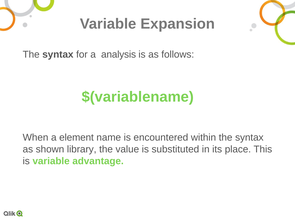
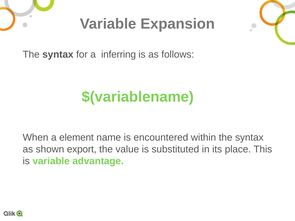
analysis: analysis -> inferring (119, 54)
library: library -> export (82, 150)
